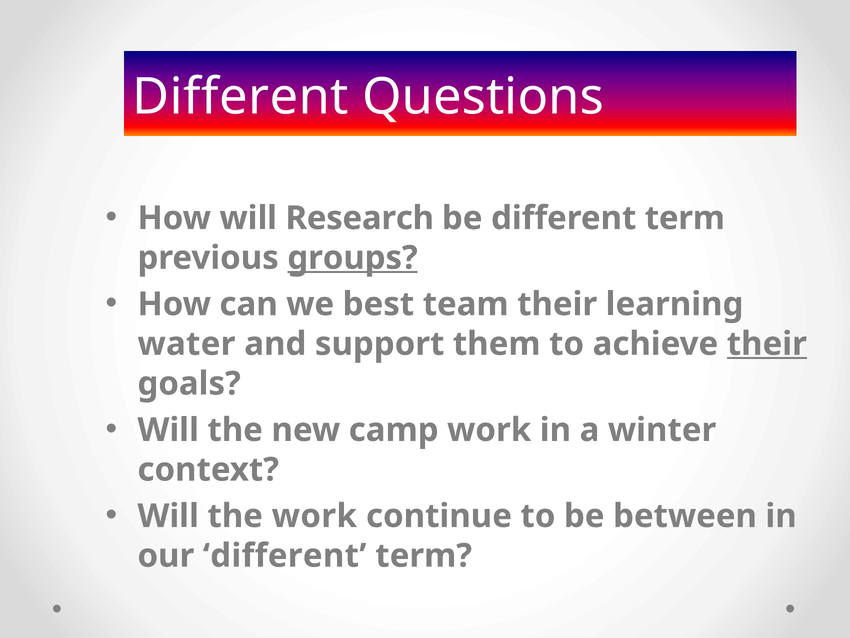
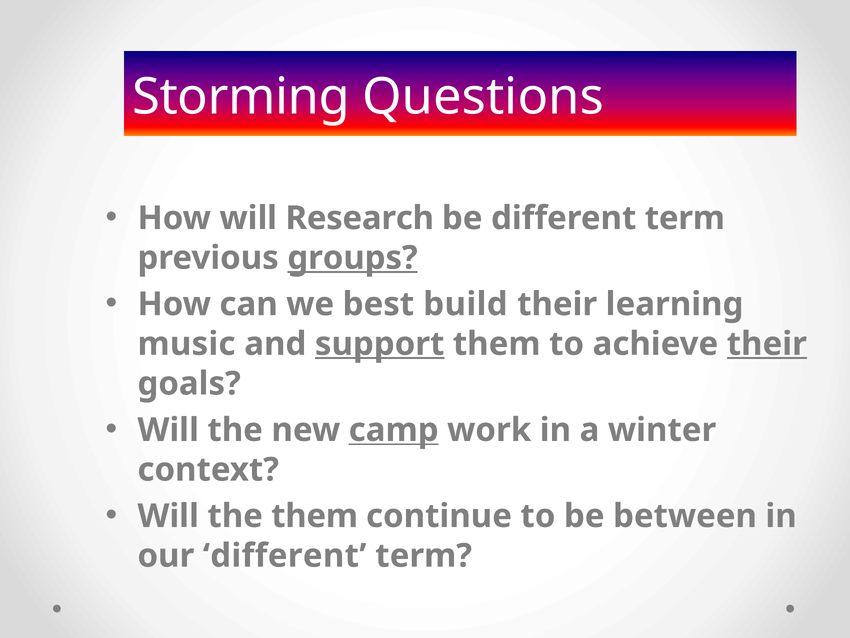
Different: Different -> Storming (241, 97)
team: team -> build (465, 304)
water: water -> music (186, 344)
support underline: none -> present (380, 344)
camp underline: none -> present (394, 430)
the work: work -> them (315, 516)
